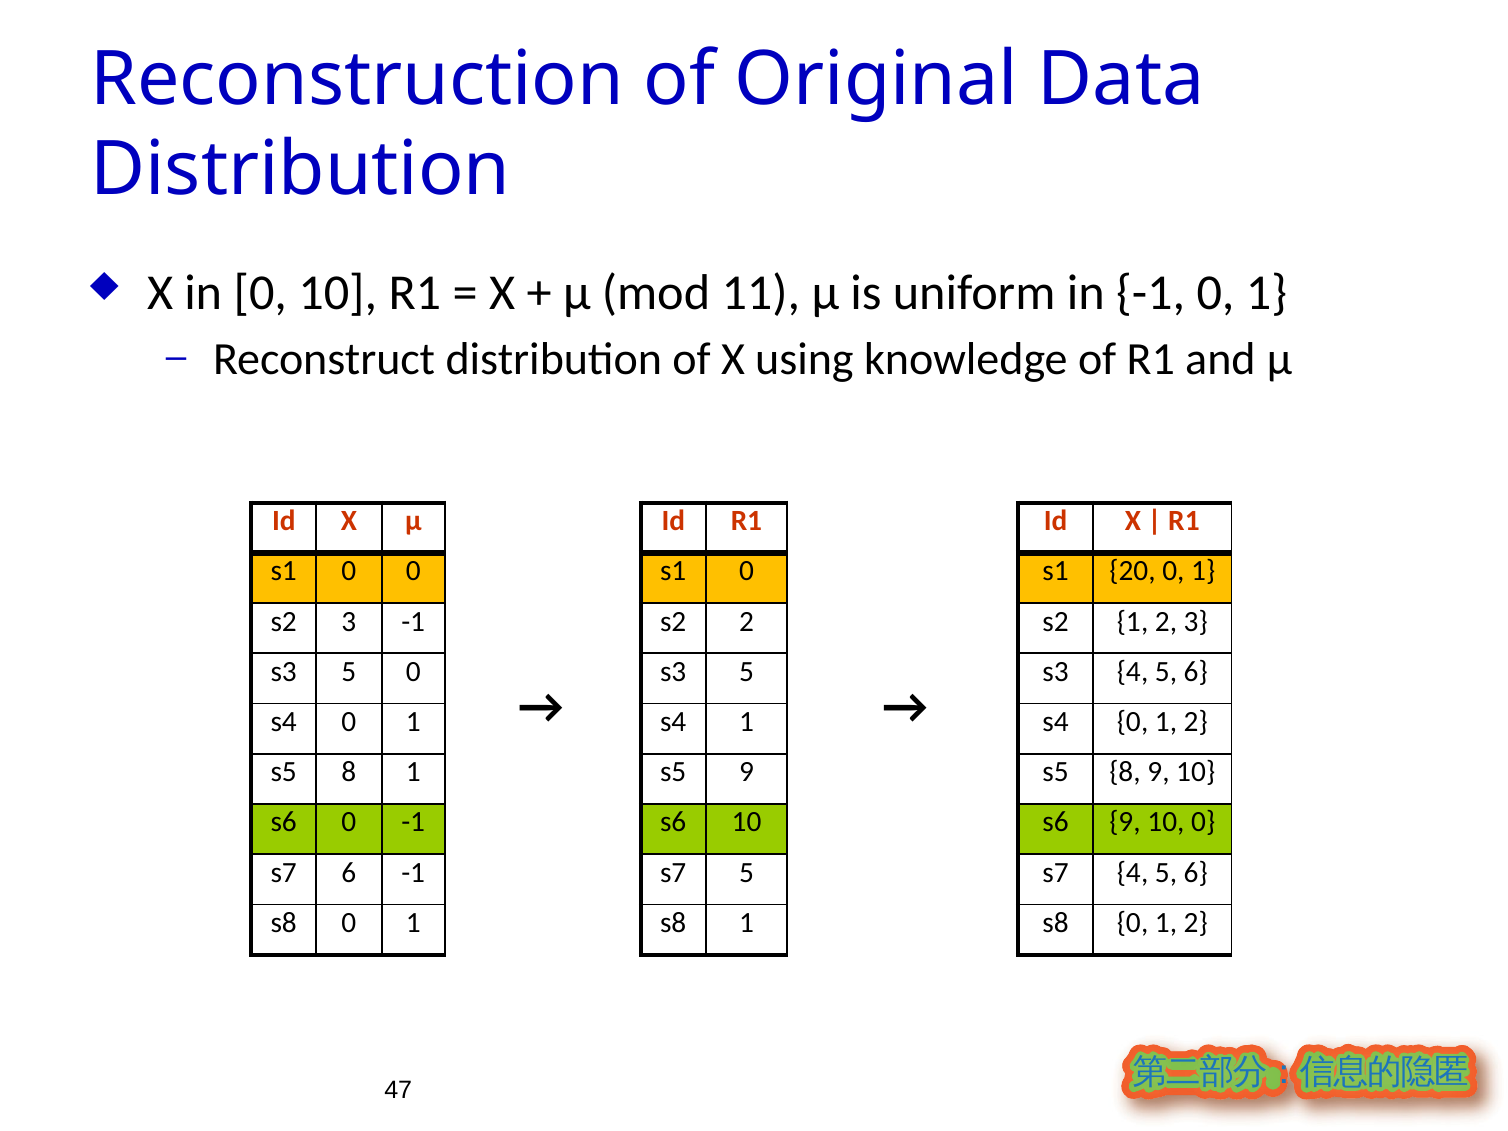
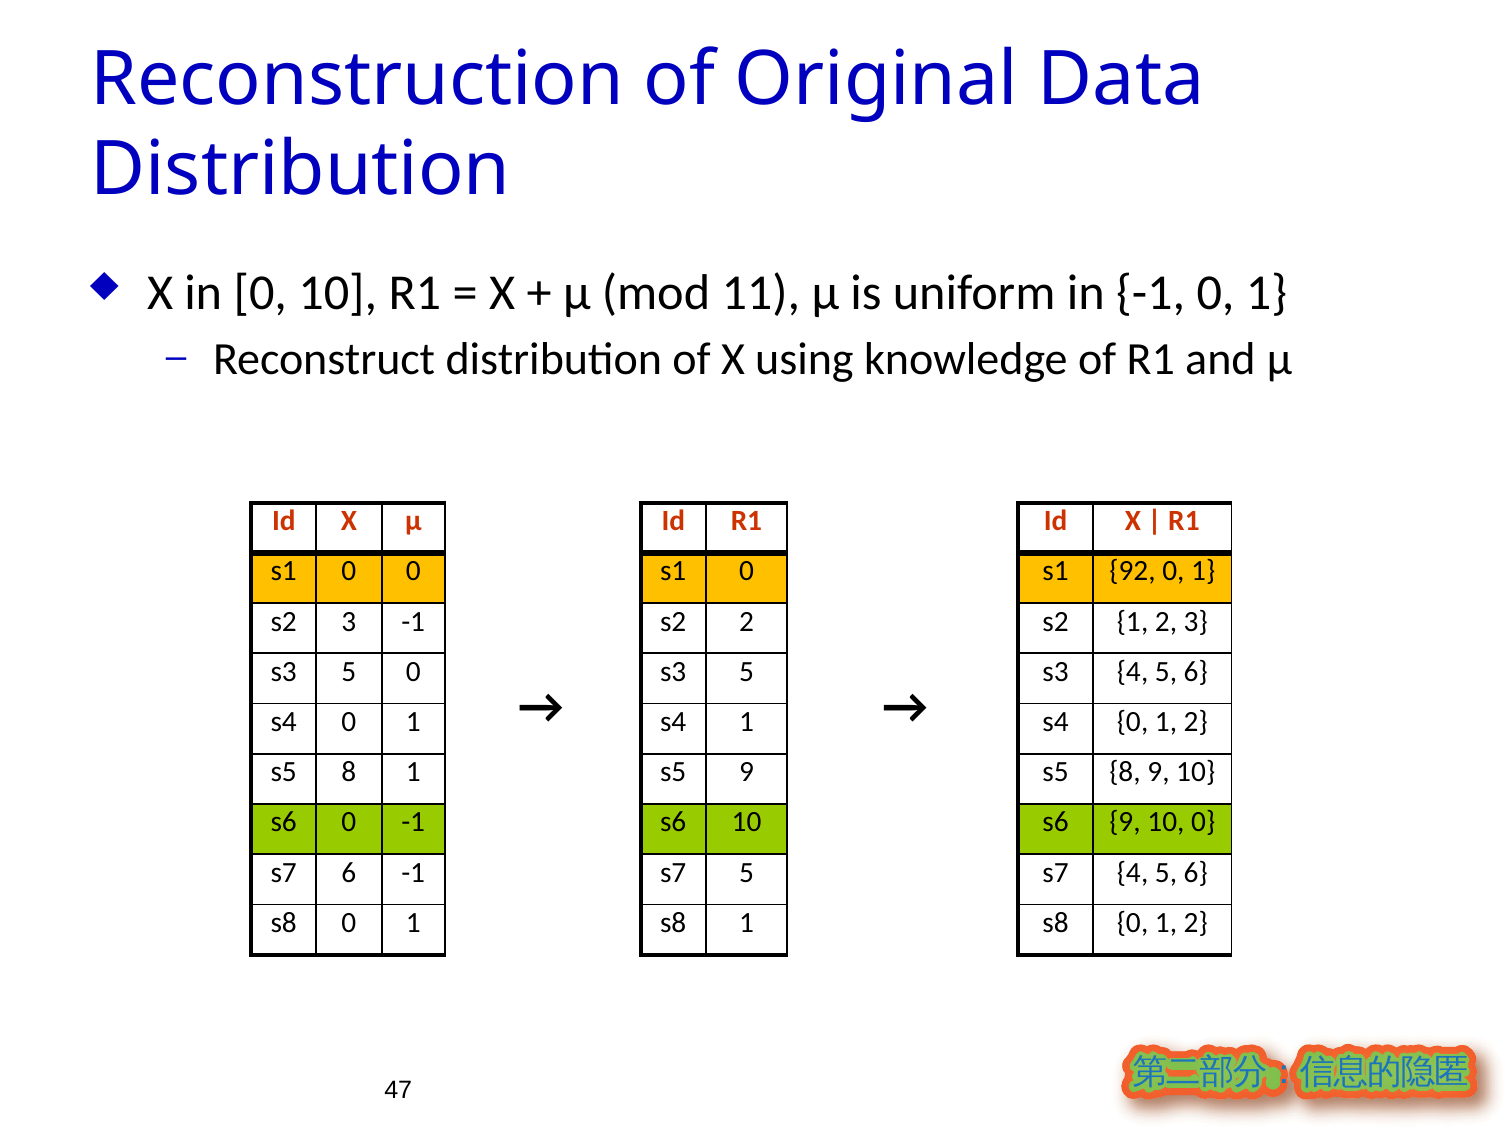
20: 20 -> 92 (1132, 571)
